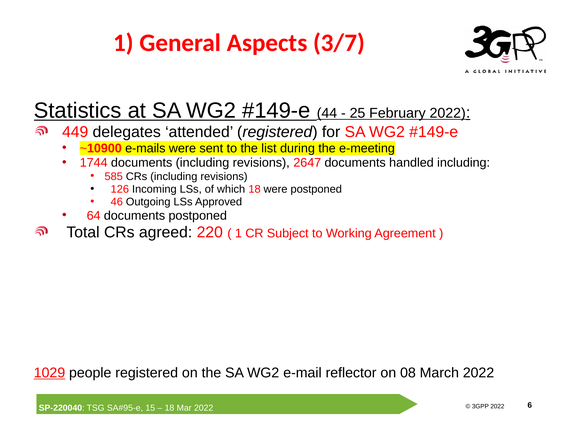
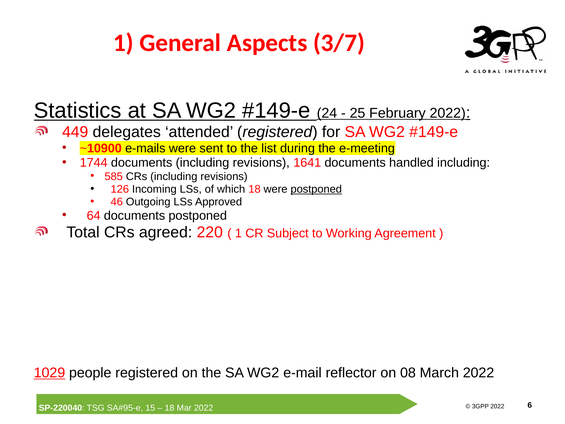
44: 44 -> 24 (327, 113)
2647: 2647 -> 1641 (307, 163)
postponed underline: none -> present (316, 189)
